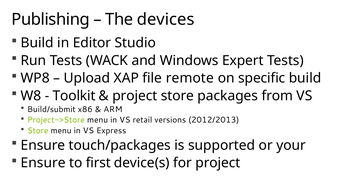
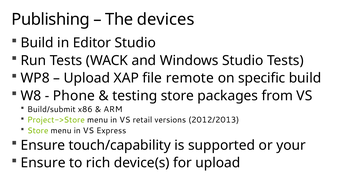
Windows Expert: Expert -> Studio (243, 60)
Toolkit: Toolkit -> Phone (74, 96)
project: project -> testing (135, 96)
touch/packages: touch/packages -> touch/capability (120, 145)
first: first -> rich (98, 162)
for project: project -> upload (218, 162)
